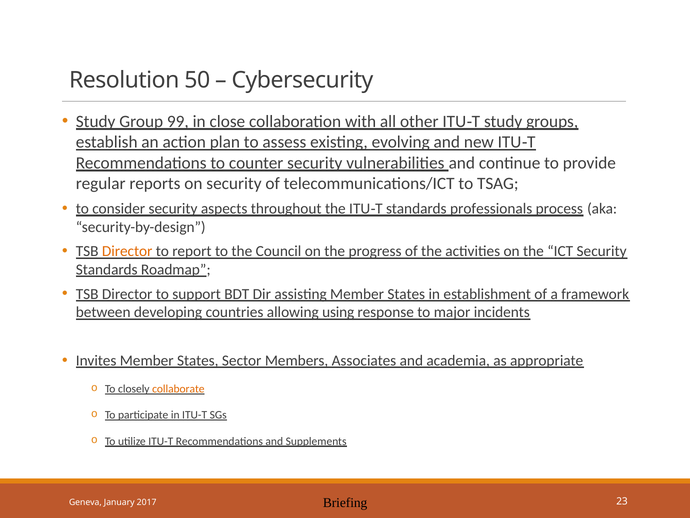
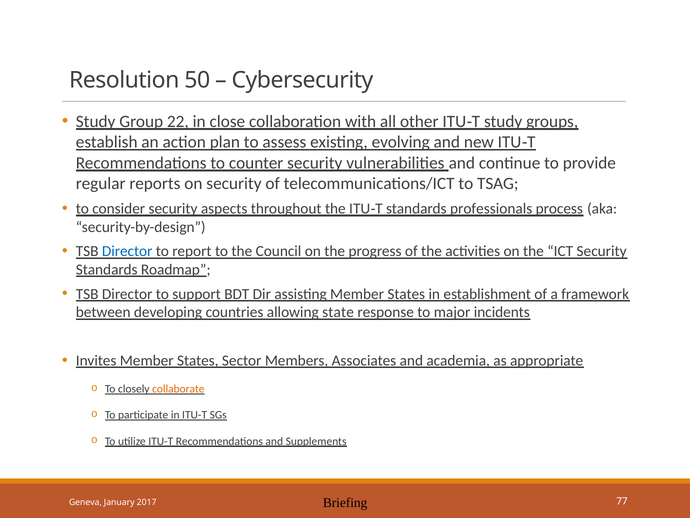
99: 99 -> 22 (178, 121)
Director colour: orange -> blue (127, 251)
using: using -> state (338, 312)
23: 23 -> 77 (622, 501)
